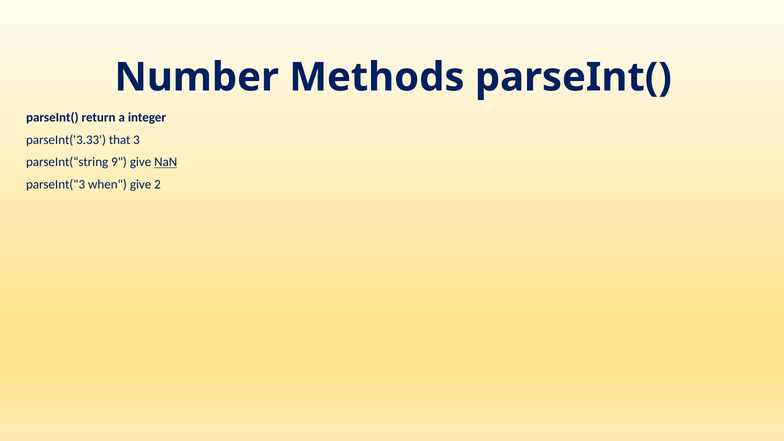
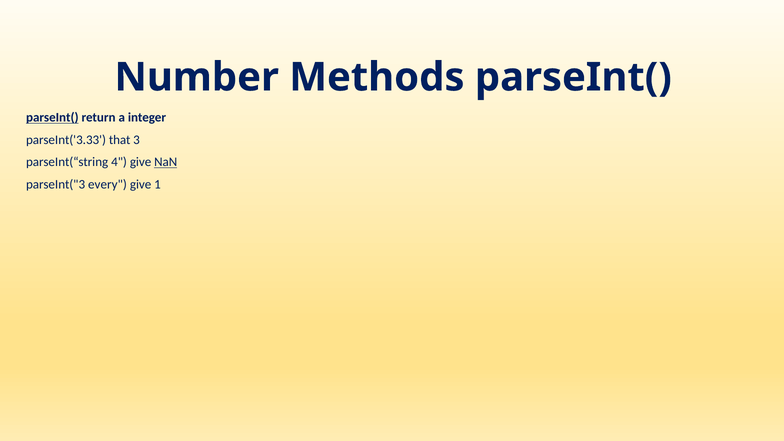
parseInt( underline: none -> present (52, 118)
9: 9 -> 4 (119, 162)
when: when -> every (107, 184)
2: 2 -> 1 (157, 184)
